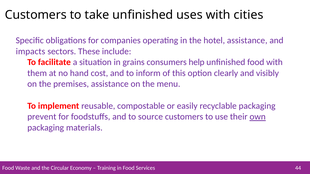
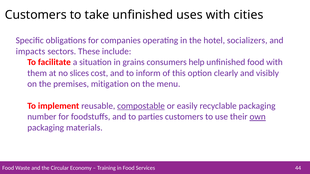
hotel assistance: assistance -> socializers (247, 40)
hand: hand -> slices (79, 73)
premises assistance: assistance -> mitigation (110, 84)
compostable underline: none -> present (141, 106)
prevent: prevent -> number (42, 117)
source: source -> parties (151, 117)
